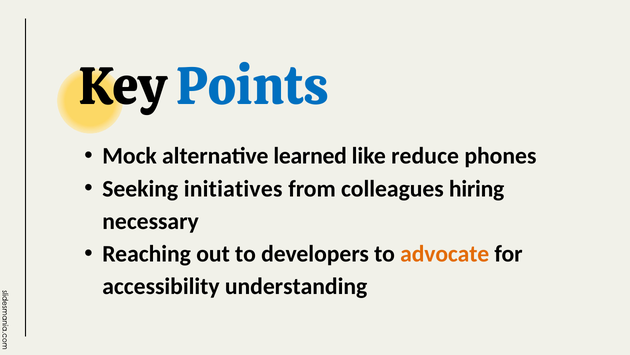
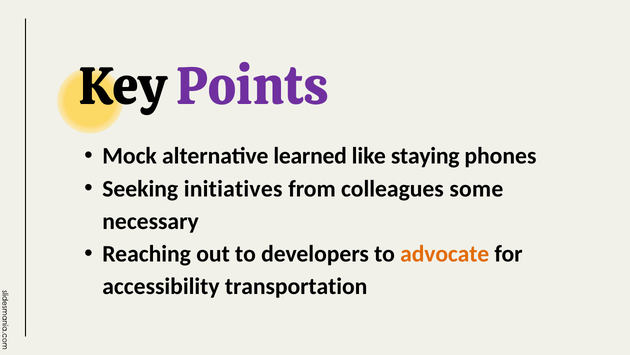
Points colour: blue -> purple (253, 87)
reduce: reduce -> staying (425, 156)
hiring: hiring -> some (476, 188)
understanding: understanding -> transportation (296, 286)
